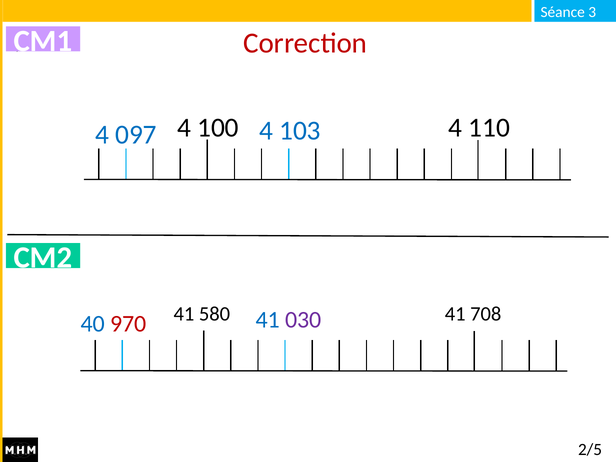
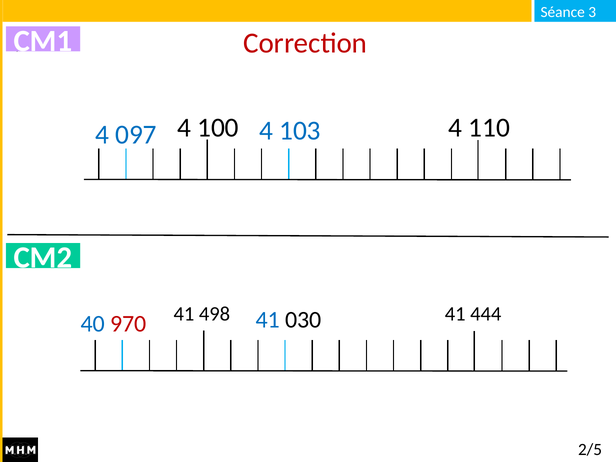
580: 580 -> 498 (215, 314)
708: 708 -> 444 (486, 314)
030 colour: purple -> black (303, 320)
